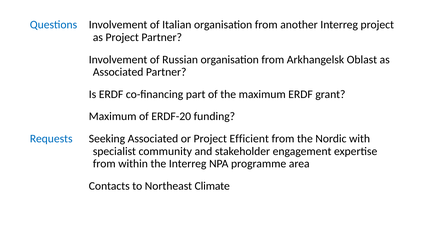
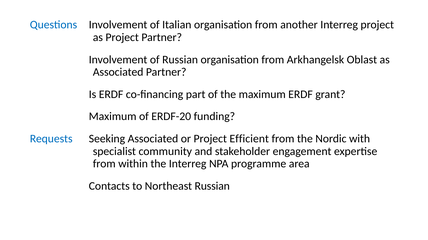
Northeast Climate: Climate -> Russian (212, 187)
